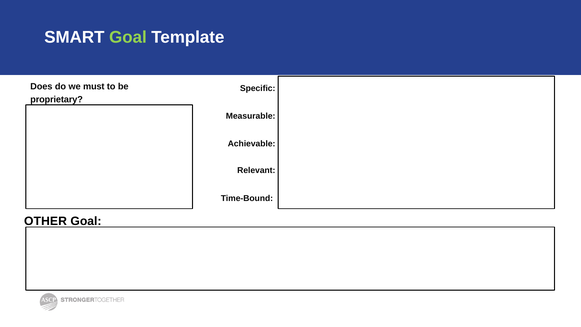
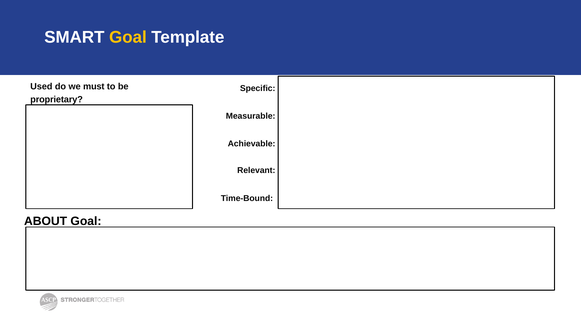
Goal colour: light green -> yellow (128, 37)
Does: Does -> Used (41, 87)
OTHER: OTHER -> ABOUT (46, 221)
